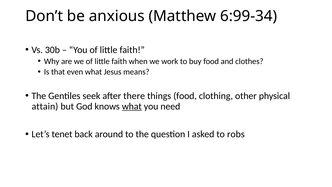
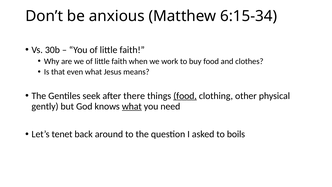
6:99-34: 6:99-34 -> 6:15-34 (249, 16)
food underline: none -> present (185, 96)
attain: attain -> gently (45, 106)
robs: robs -> boils (236, 134)
